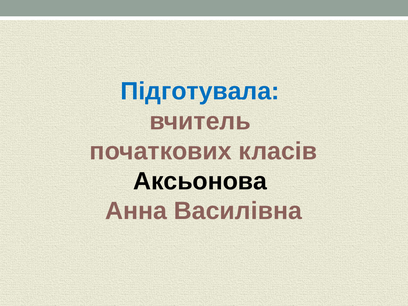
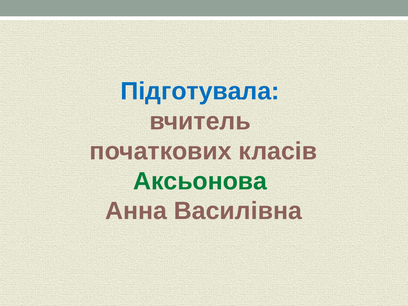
Аксьонова colour: black -> green (200, 181)
